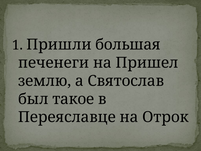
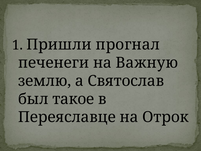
большая: большая -> прогнал (128, 45)
Пришел: Пришел -> Важную (147, 63)
